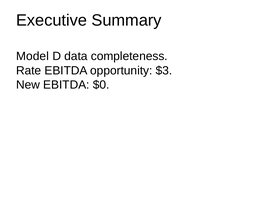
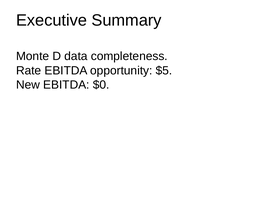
Model: Model -> Monte (33, 56)
$3: $3 -> $5 (164, 70)
